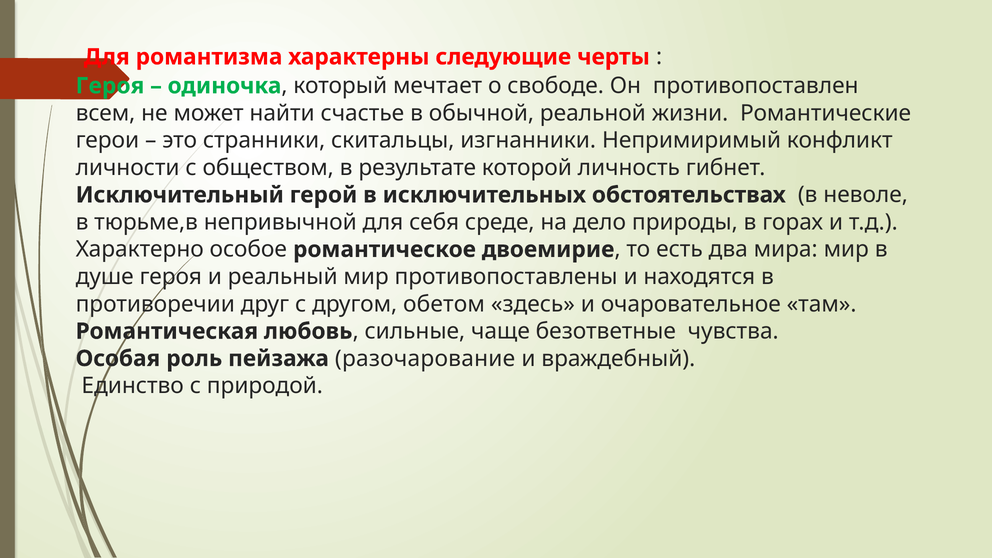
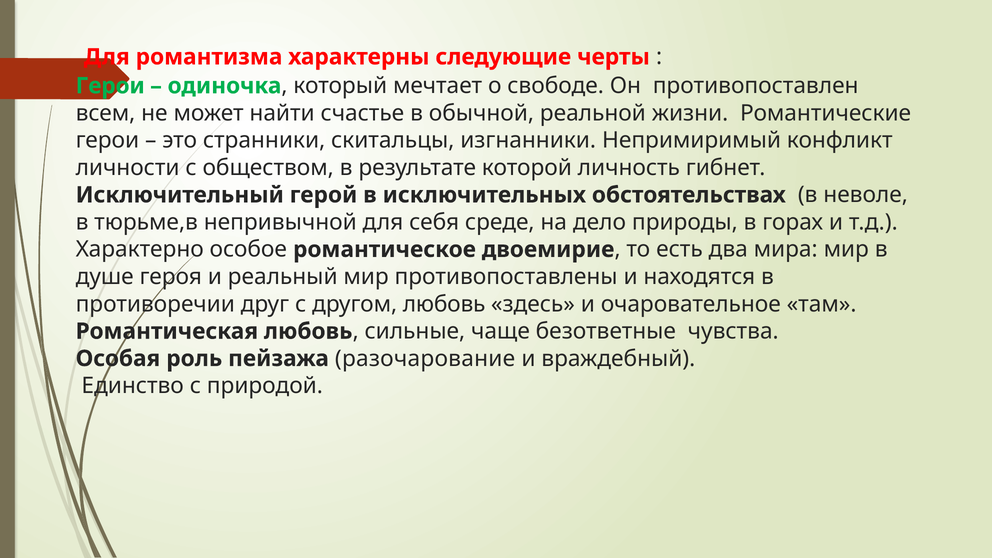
Героя: Героя -> Герои (110, 86)
другом обетом: обетом -> любовь (444, 304)
